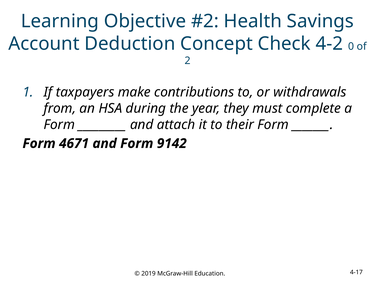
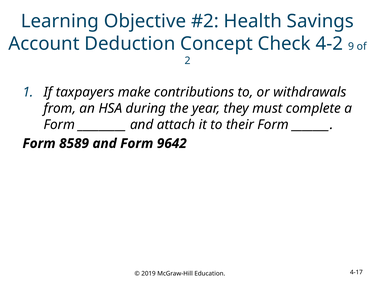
0: 0 -> 9 (351, 46)
4671: 4671 -> 8589 (74, 144)
9142: 9142 -> 9642 (172, 144)
